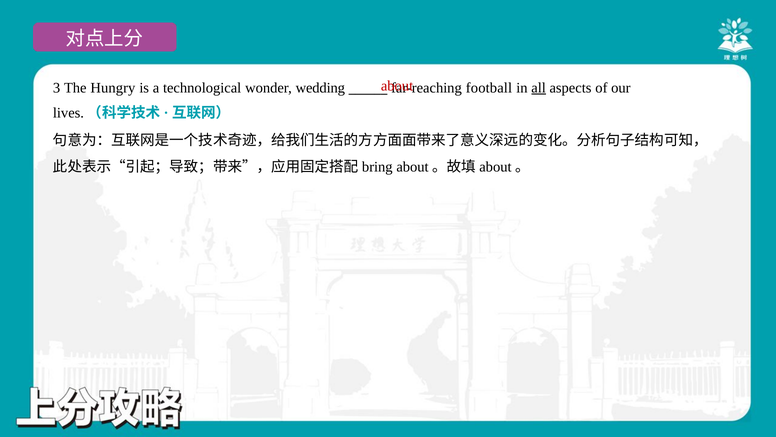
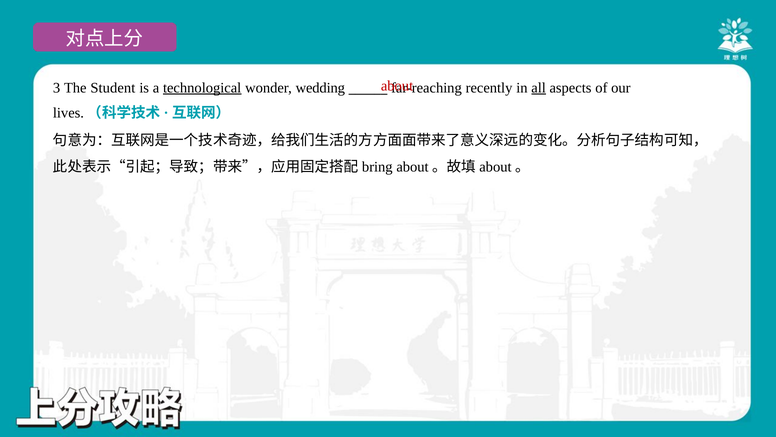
Hungry: Hungry -> Student (113, 88)
technological underline: none -> present (202, 88)
football: football -> recently (489, 88)
